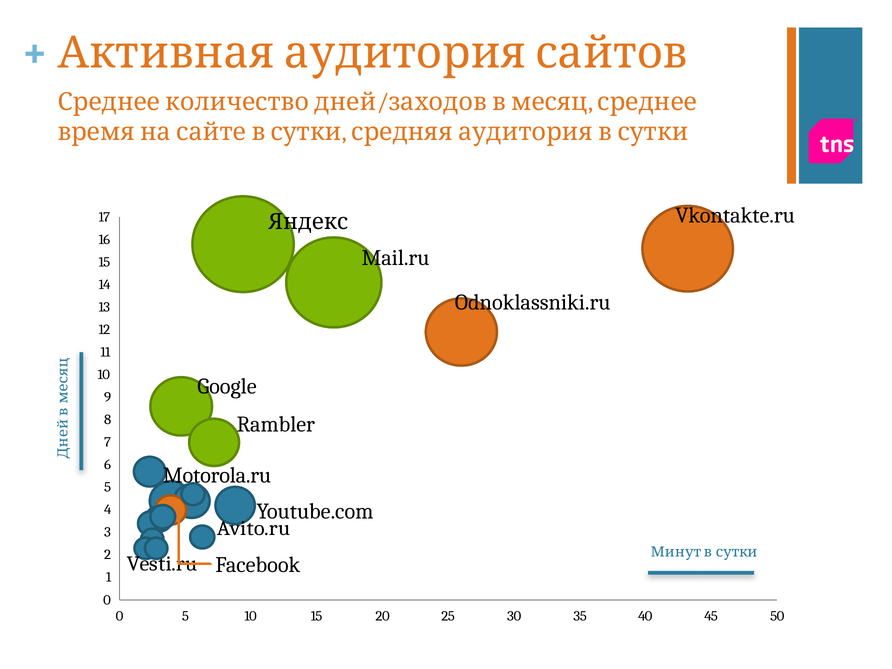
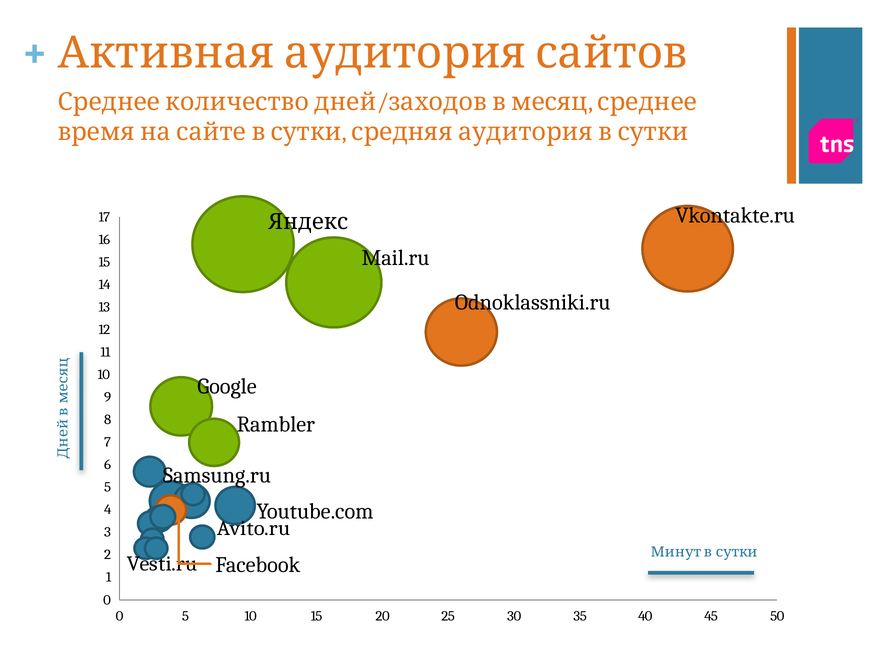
Motorola.ru: Motorola.ru -> Samsung.ru (217, 475)
